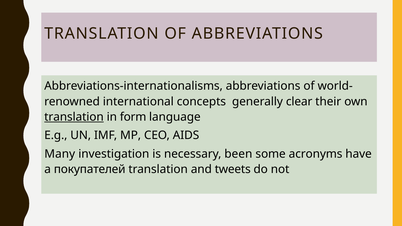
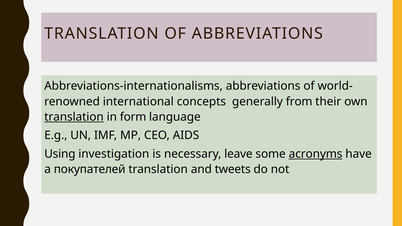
clear: clear -> from (299, 102)
Many: Many -> Using (60, 154)
been: been -> leave (238, 154)
acronyms underline: none -> present (316, 154)
